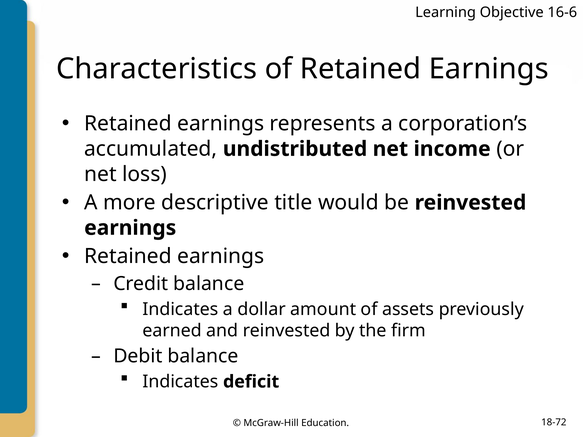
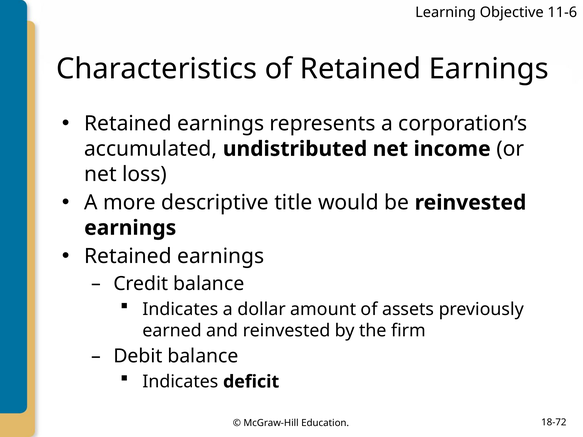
16-6: 16-6 -> 11-6 (562, 12)
